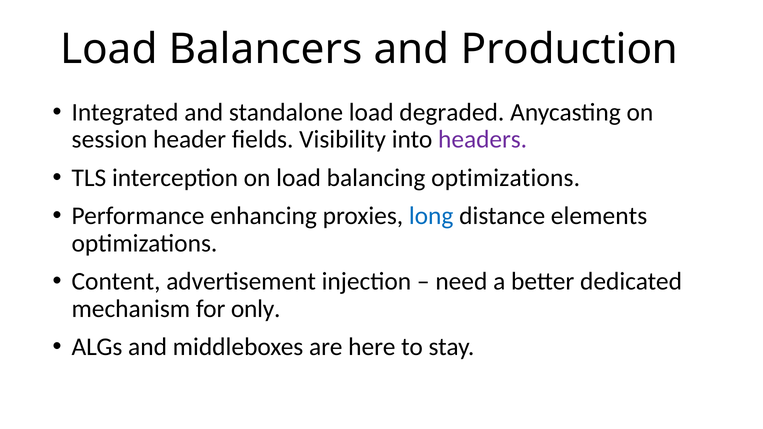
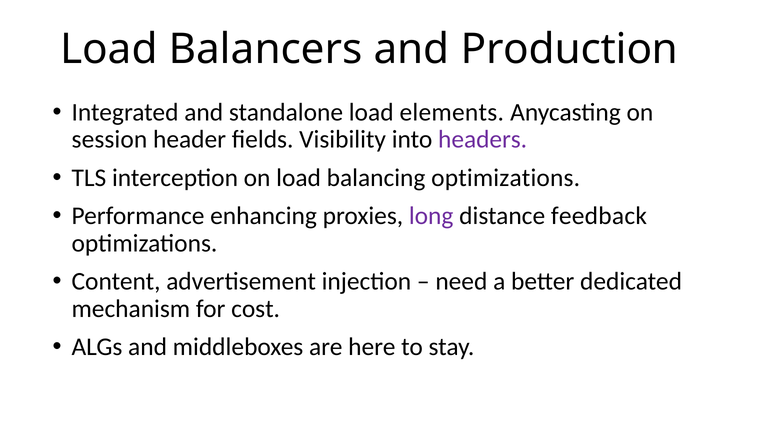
degraded: degraded -> elements (452, 112)
long colour: blue -> purple (431, 216)
elements: elements -> feedback (599, 216)
only: only -> cost (256, 309)
